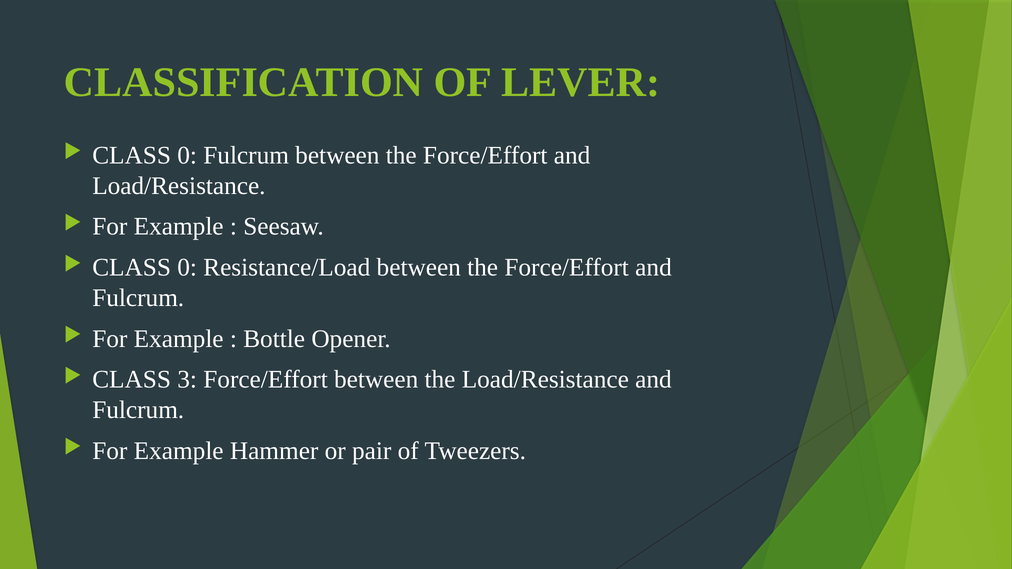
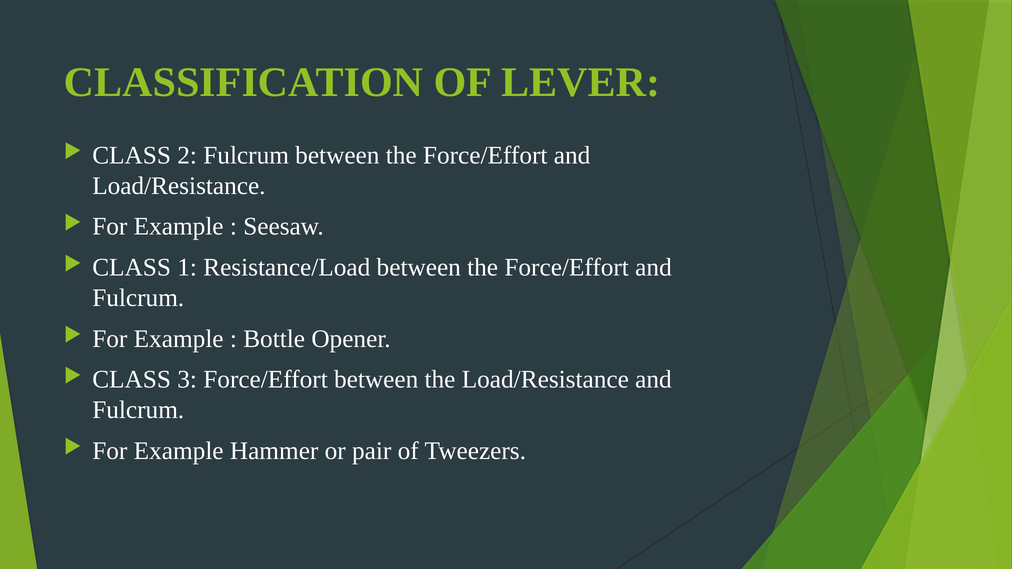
0: 0 -> 2 (187, 155)
0: 0 -> 1 (187, 268)
